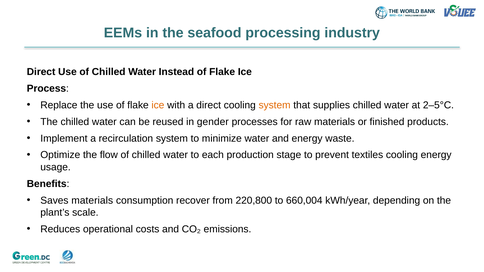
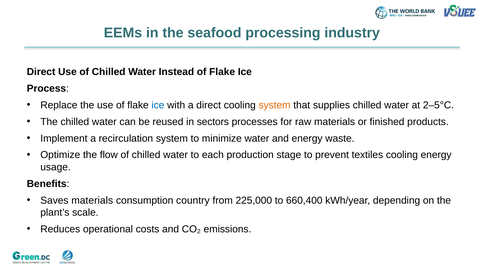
ice colour: orange -> blue (158, 105)
gender: gender -> sectors (213, 122)
recover: recover -> country (193, 201)
220,800: 220,800 -> 225,000 (254, 201)
660,004: 660,004 -> 660,400 (304, 201)
